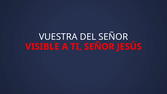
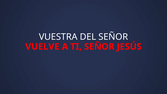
VISIBLE: VISIBLE -> VUELVE (42, 47)
